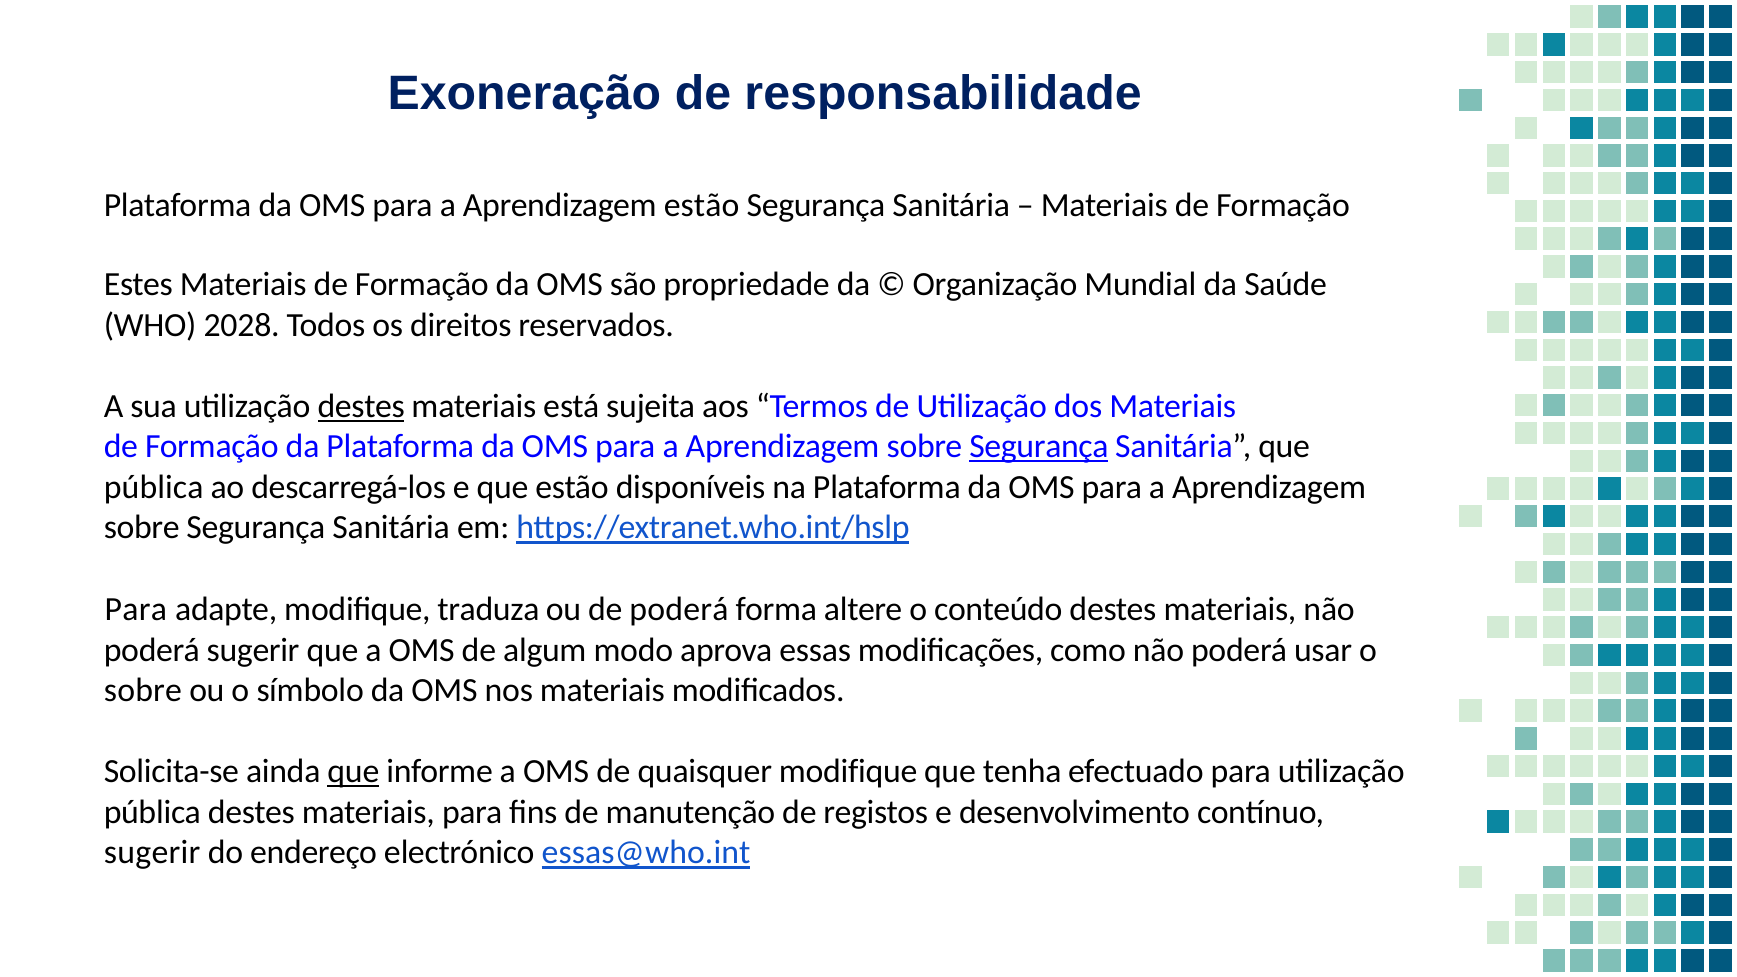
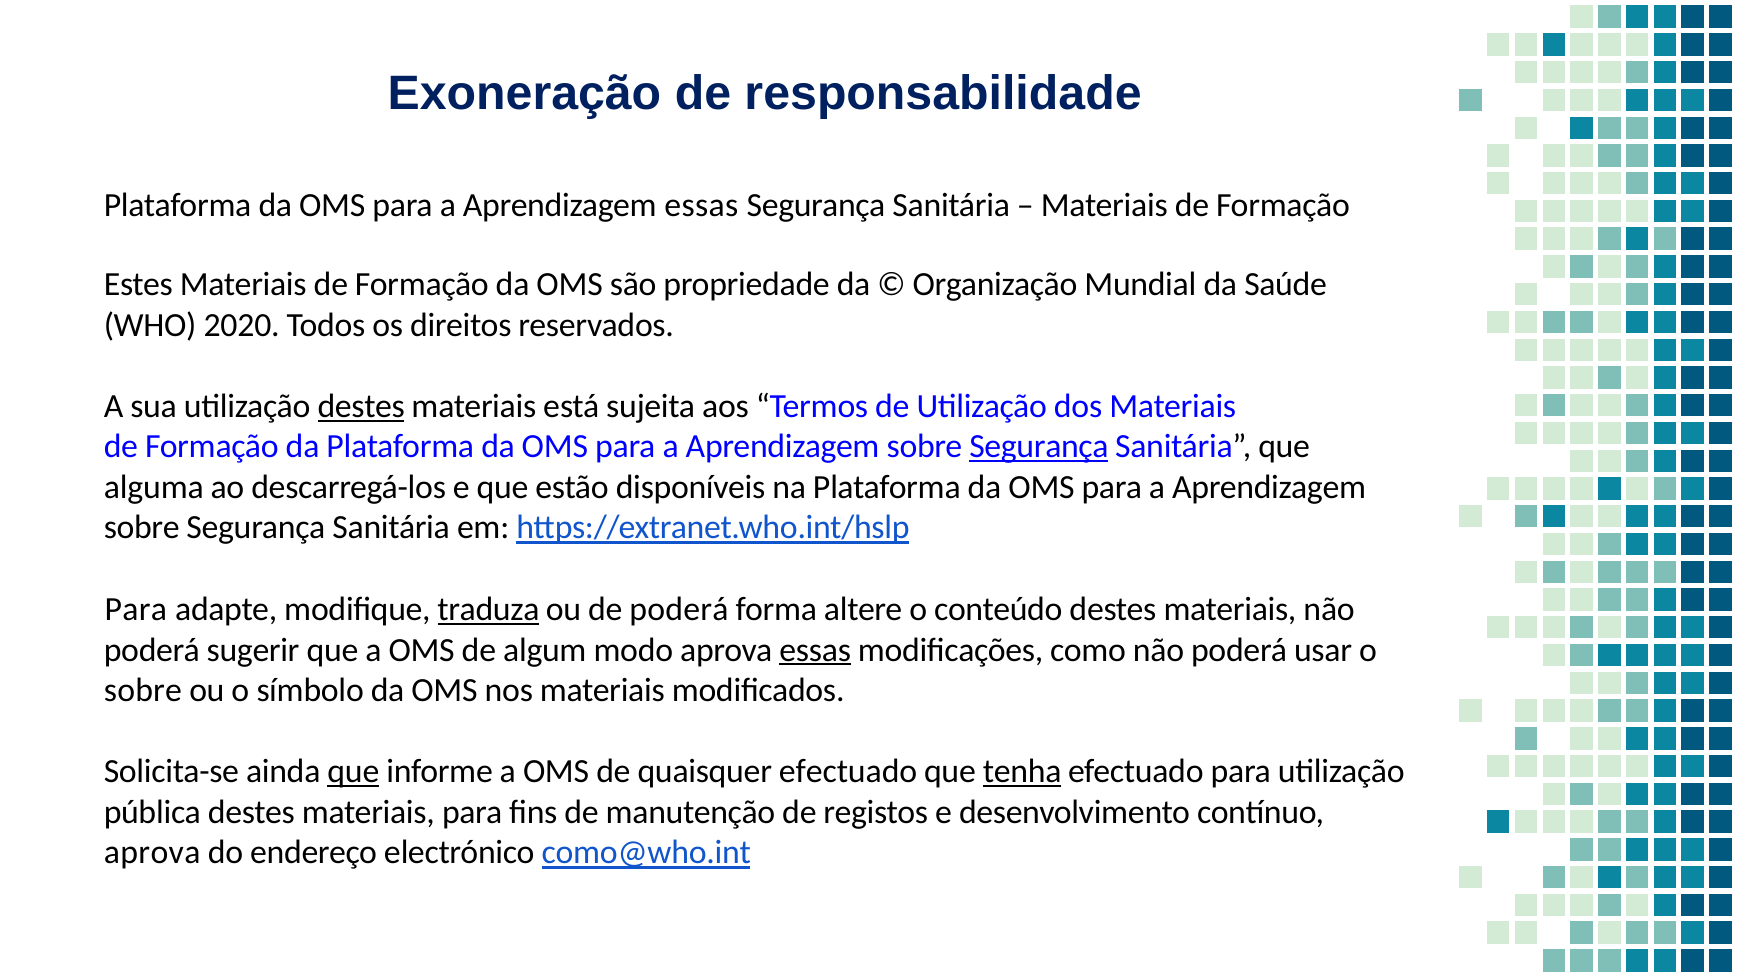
Aprendizagem estão: estão -> essas (701, 206)
2028: 2028 -> 2020 (242, 325)
pública: pública -> alguma (154, 487)
traduza underline: none -> present (488, 609)
essas underline: none -> present (815, 650)
quaisquer modifique: modifique -> efectuado (848, 772)
tenha underline: none -> present (1022, 772)
sugerir: sugerir -> aprova (152, 853)
essas@who.int: essas@who.int -> como@who.int (646, 853)
